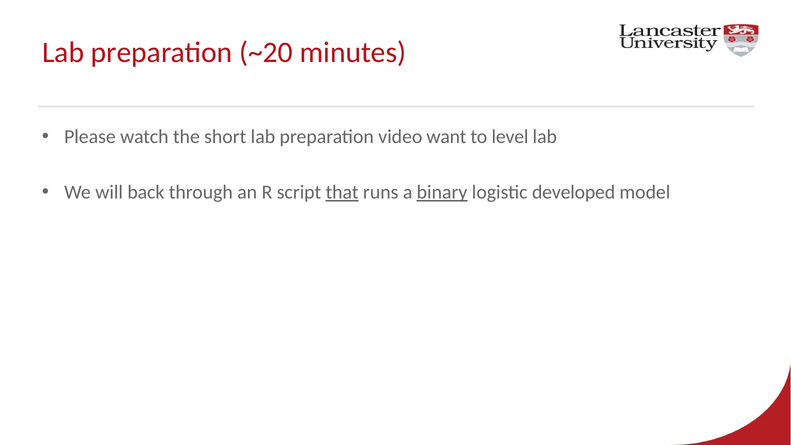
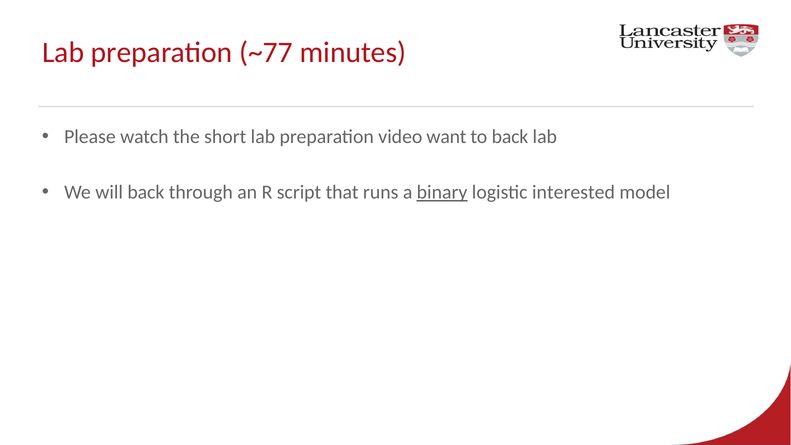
~20: ~20 -> ~77 (266, 53)
to level: level -> back (510, 137)
that underline: present -> none (342, 192)
developed: developed -> interested (573, 192)
